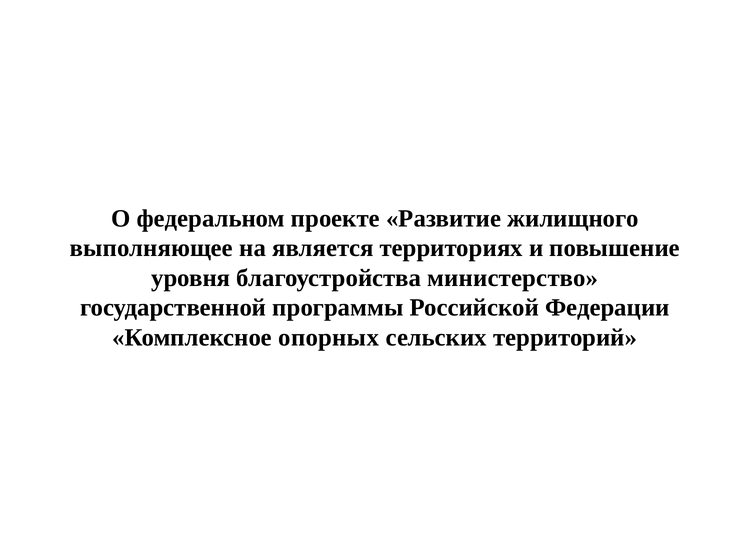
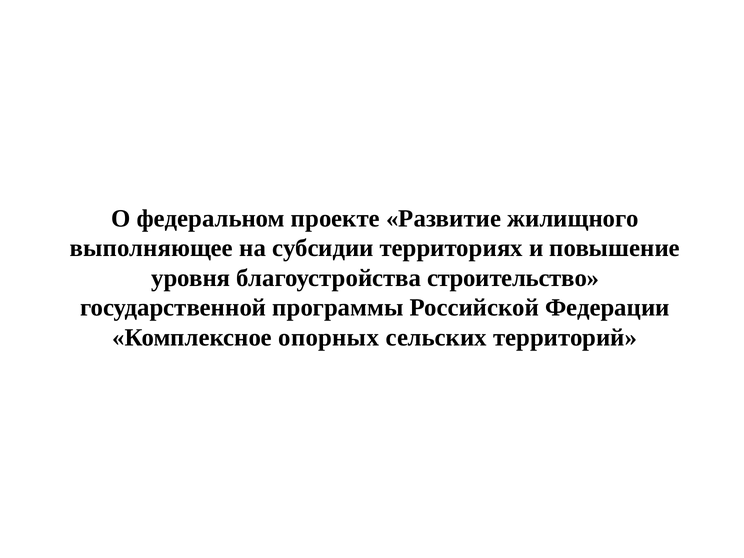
является: является -> субсидии (323, 248)
министерство: министерство -> строительство (513, 278)
